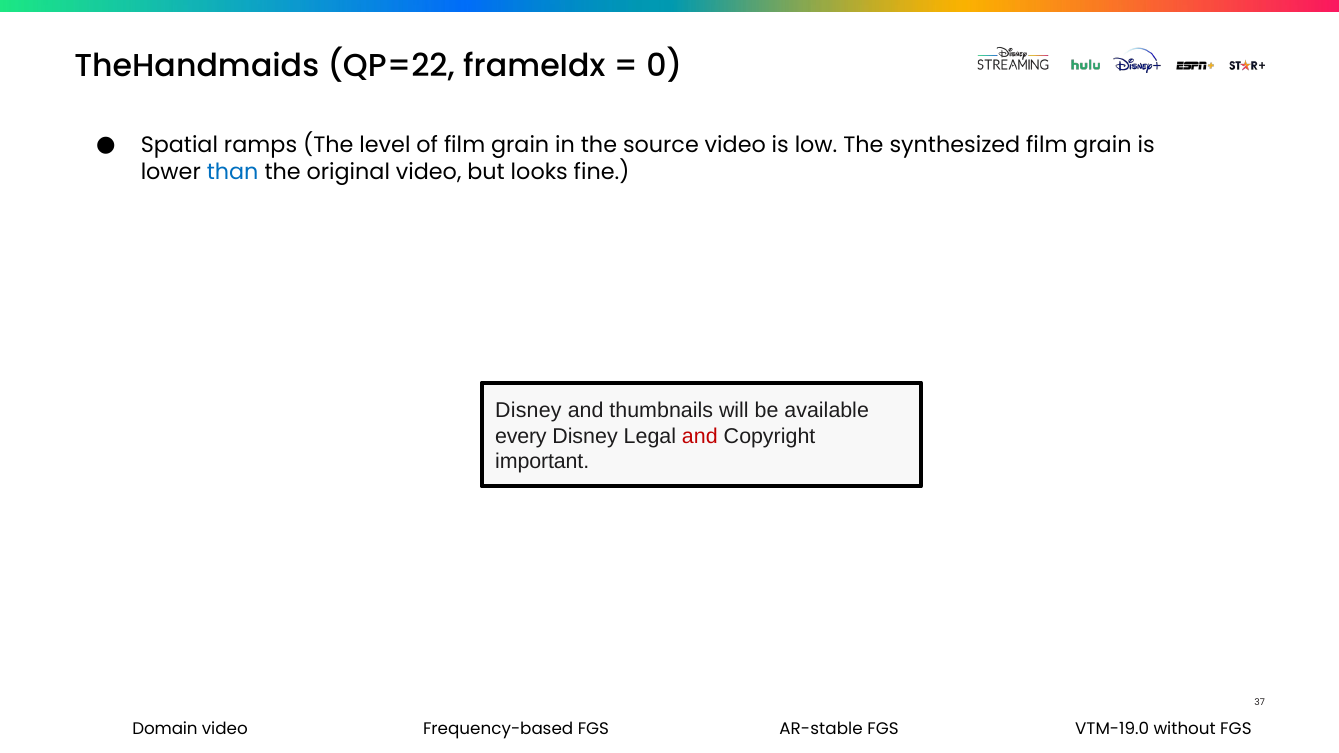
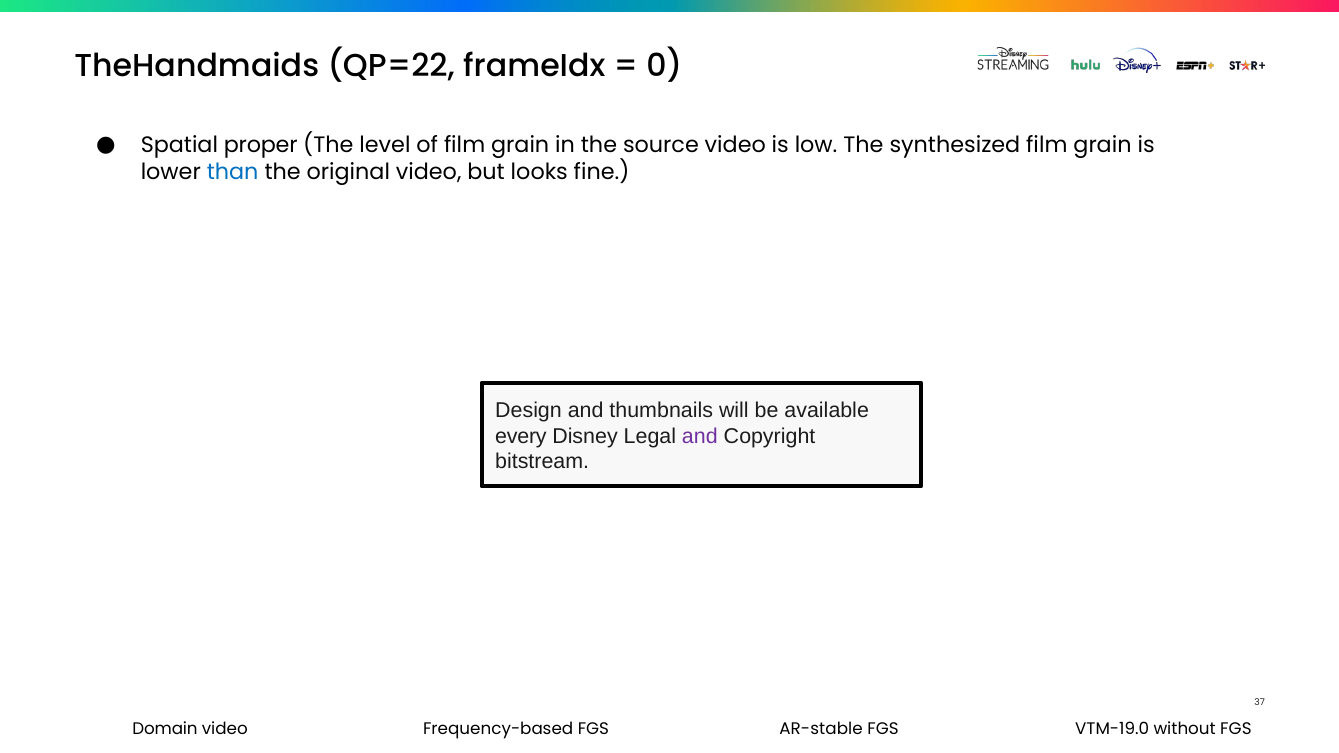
ramps: ramps -> proper (261, 145)
Disney: Disney -> Design (529, 411)
and colour: red -> purple (700, 436)
important: important -> bitstream (542, 462)
